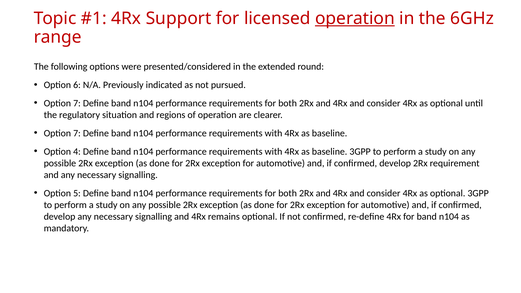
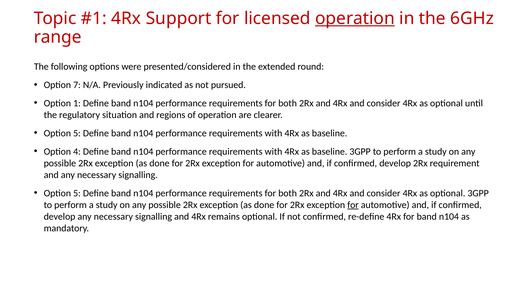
6: 6 -> 7 (77, 85)
7: 7 -> 1 (77, 103)
7: 7 -> 5 (77, 133)
for underline: none -> present (353, 205)
